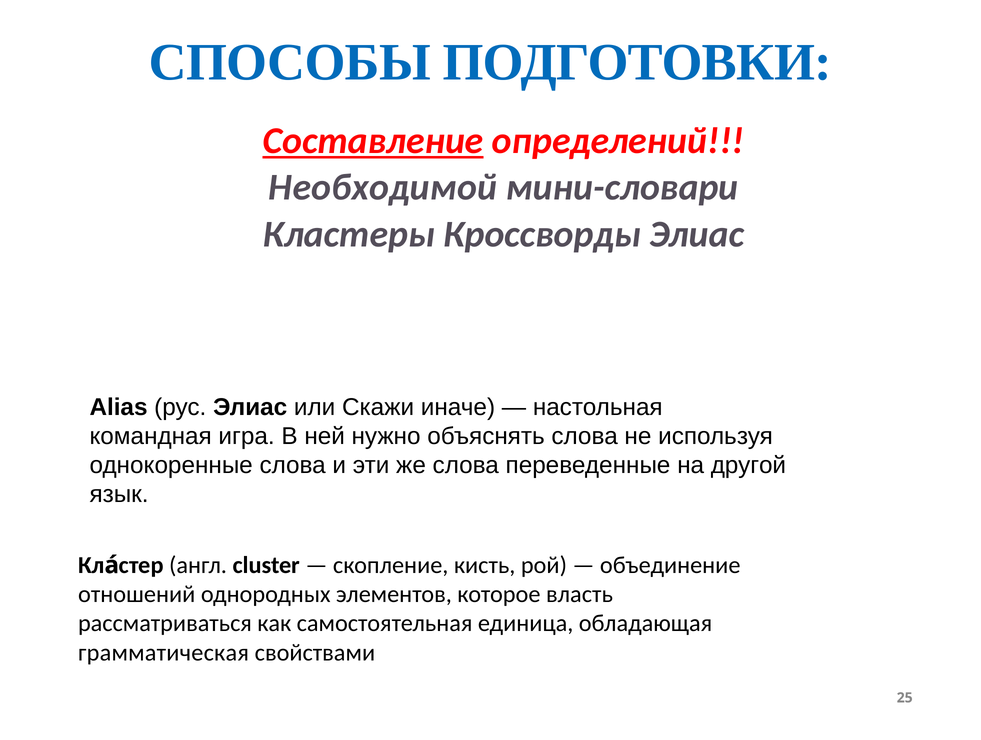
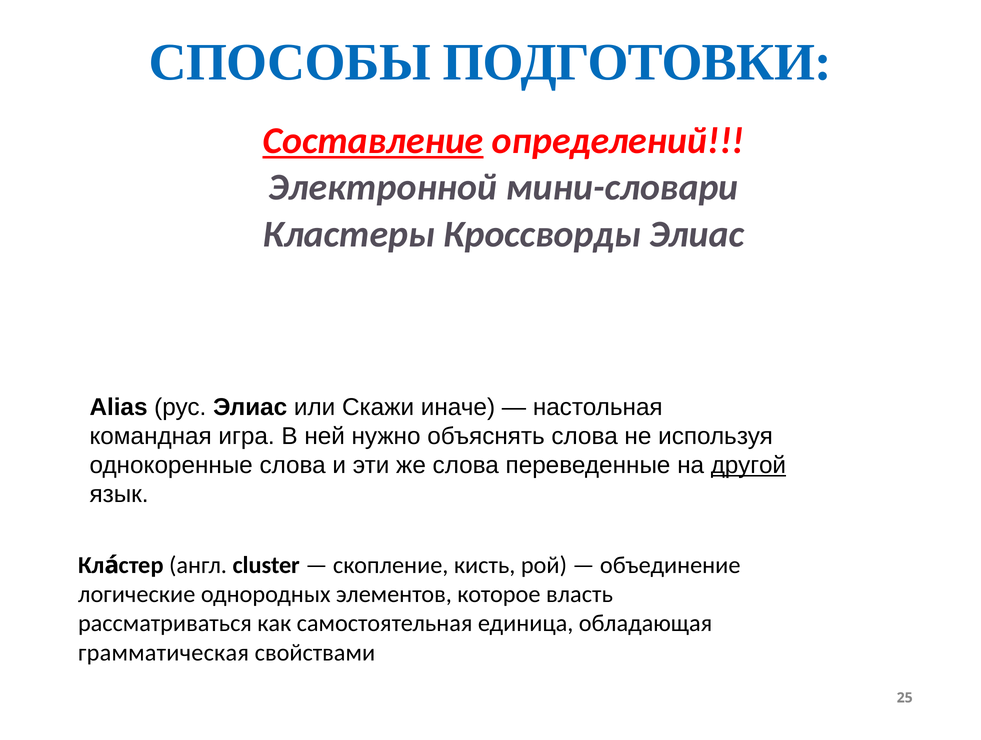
Необходимой: Необходимой -> Электронной (383, 188)
другой underline: none -> present (748, 466)
отношений: отношений -> логические (137, 595)
